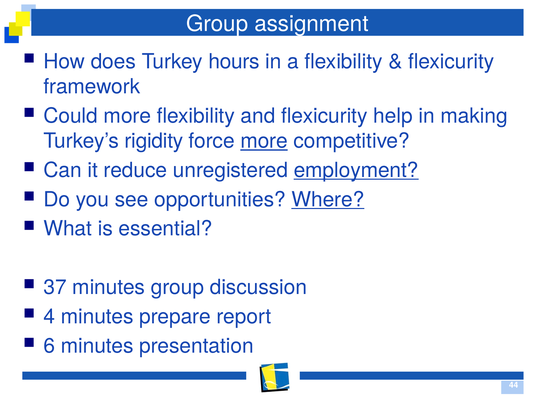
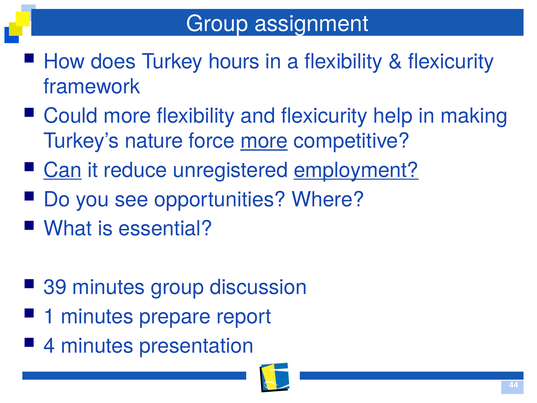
rigidity: rigidity -> nature (154, 141)
Can underline: none -> present (63, 170)
Where underline: present -> none (328, 199)
37: 37 -> 39 (55, 287)
4: 4 -> 1 (49, 316)
6: 6 -> 4 (49, 346)
